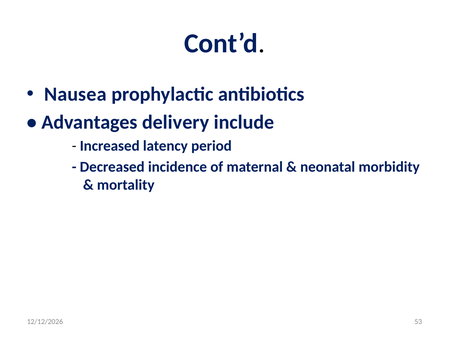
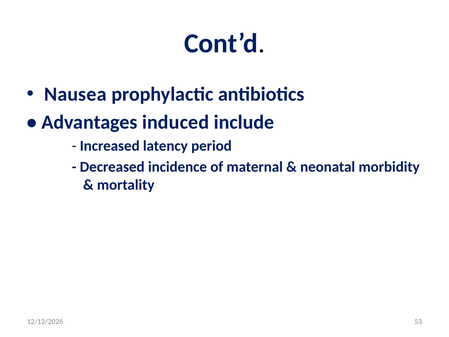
delivery: delivery -> induced (176, 122)
